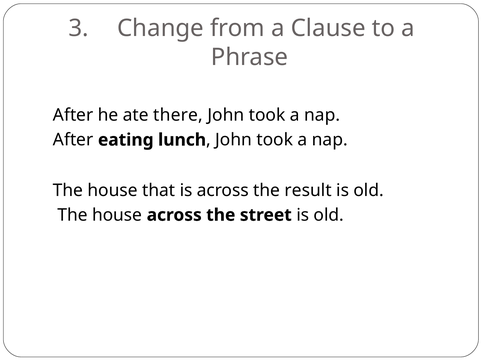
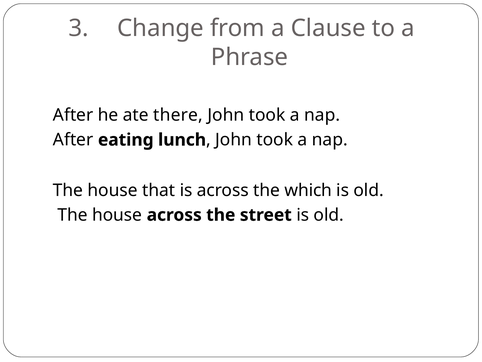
result: result -> which (308, 190)
